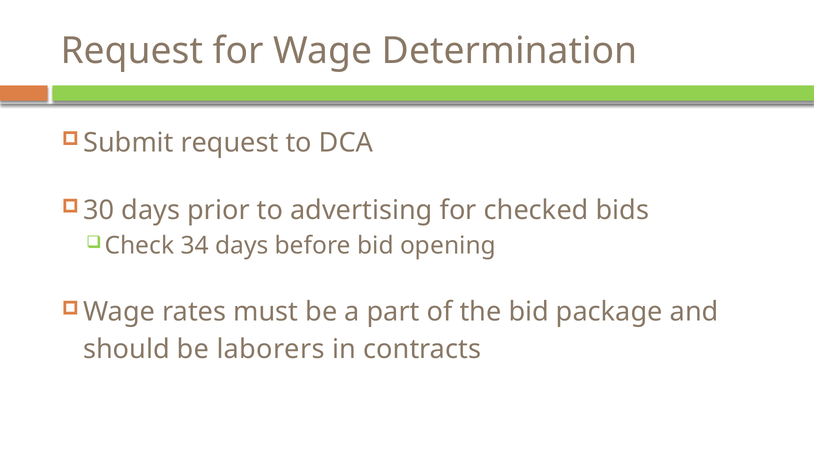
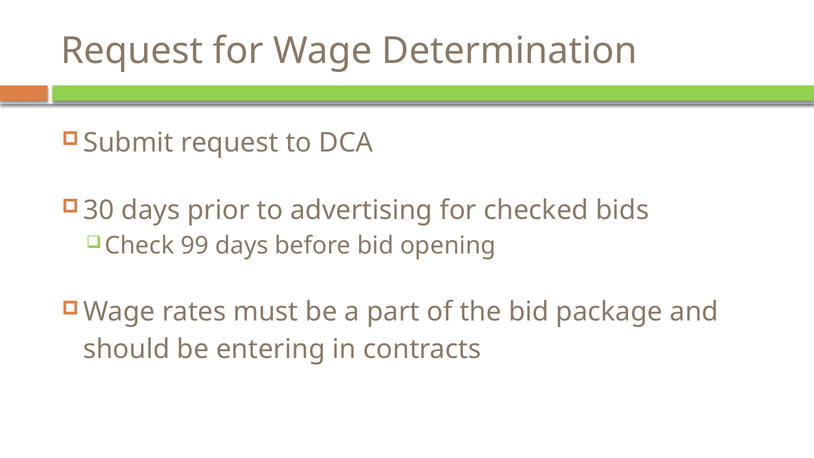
34: 34 -> 99 (195, 246)
laborers: laborers -> entering (271, 349)
